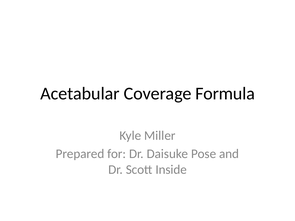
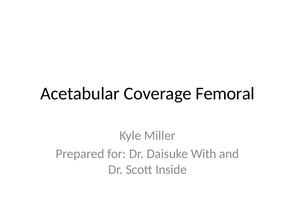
Formula: Formula -> Femoral (225, 94)
Pose: Pose -> With (204, 154)
